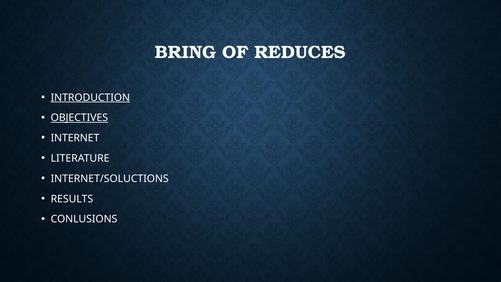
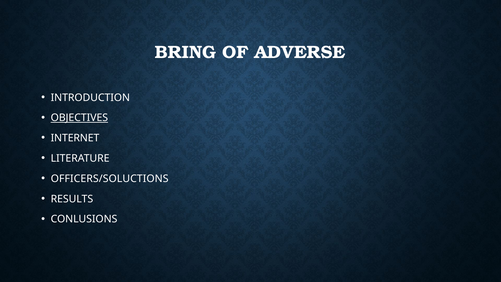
REDUCES: REDUCES -> ADVERSE (300, 52)
INTRODUCTION underline: present -> none (90, 98)
INTERNET/SOLUCTIONS: INTERNET/SOLUCTIONS -> OFFICERS/SOLUCTIONS (110, 179)
